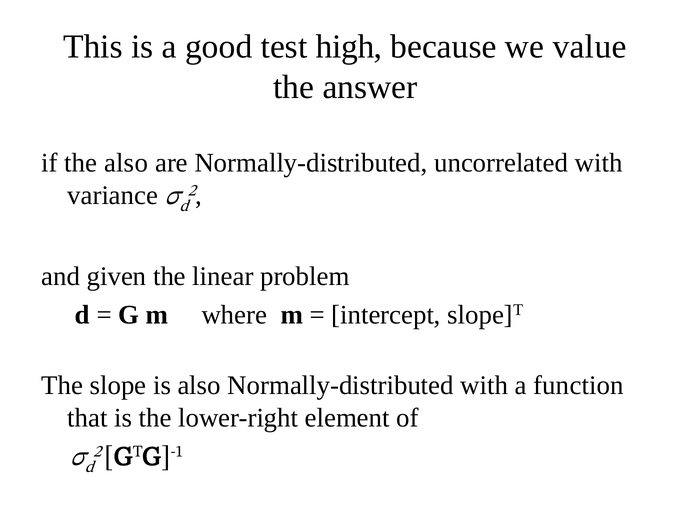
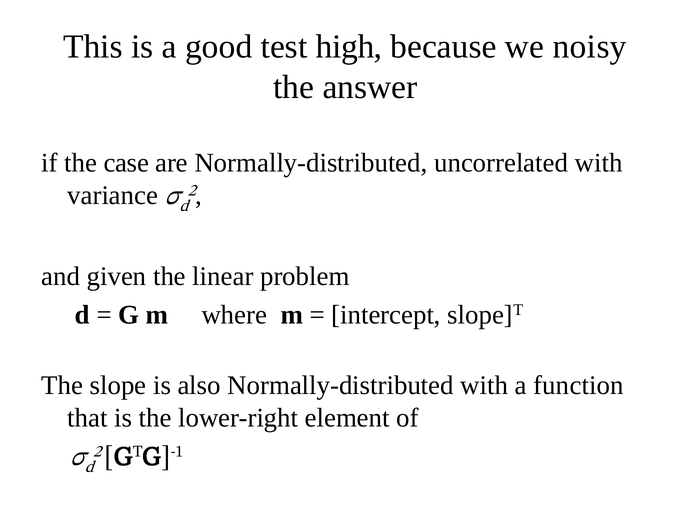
value: value -> noisy (590, 47)
the also: also -> case (126, 163)
